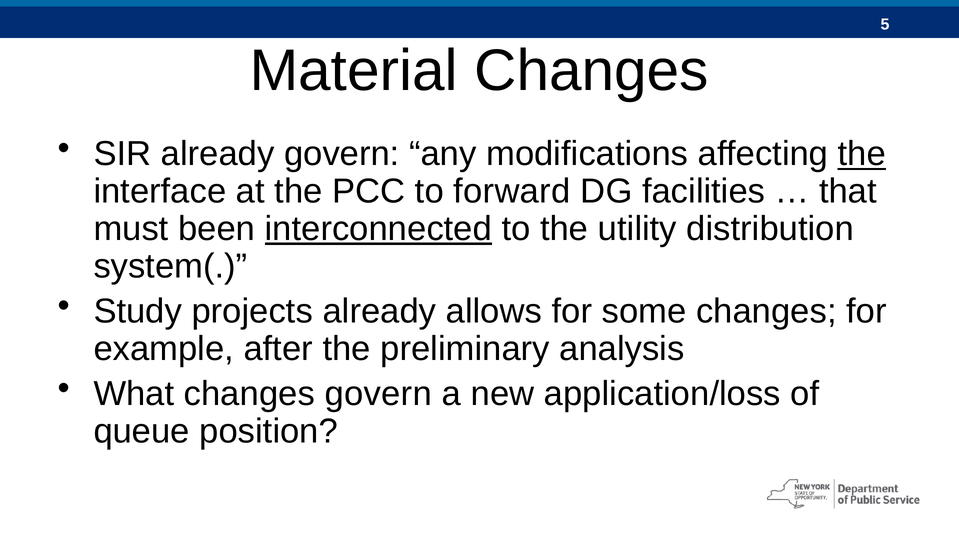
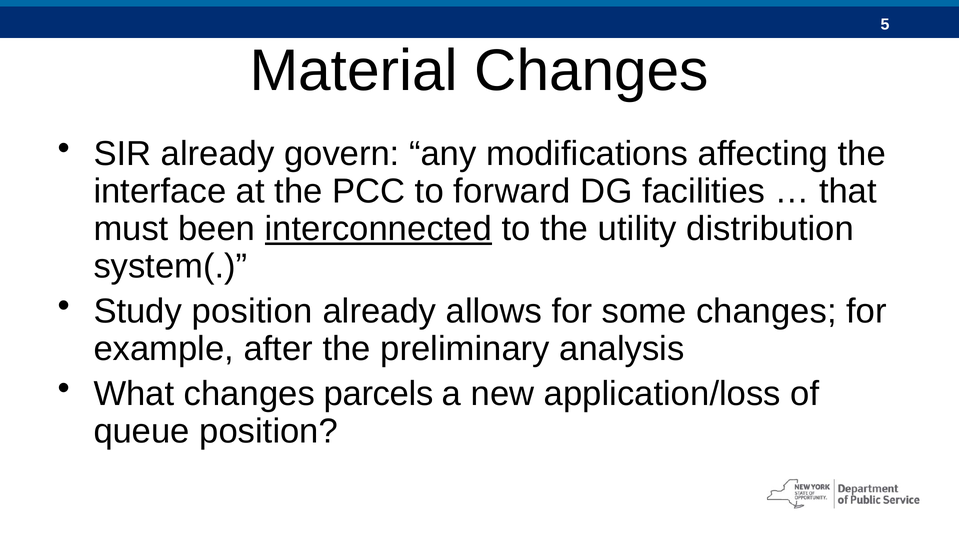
the underline: present -> none (862, 154)
Study projects: projects -> position (252, 311)
changes govern: govern -> parcels (379, 393)
